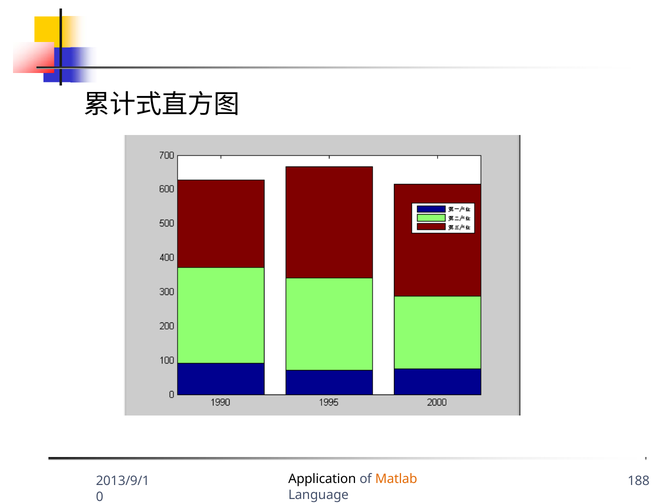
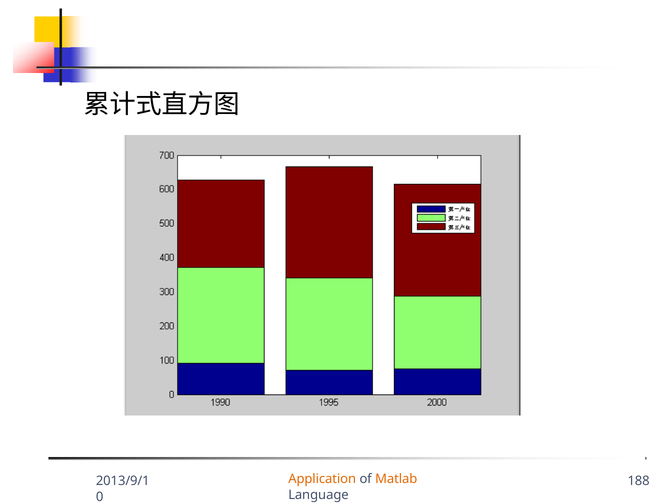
Application colour: black -> orange (322, 479)
